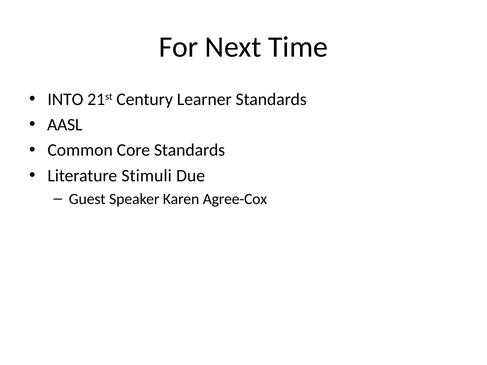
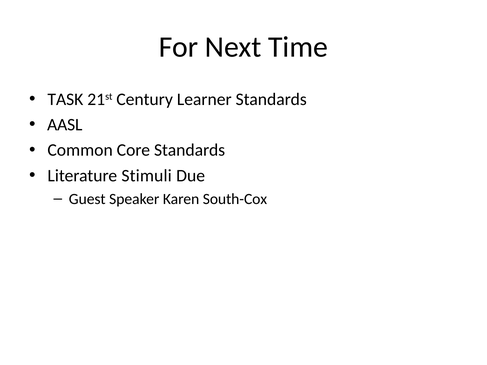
INTO: INTO -> TASK (65, 99)
Agree-Cox: Agree-Cox -> South-Cox (235, 199)
